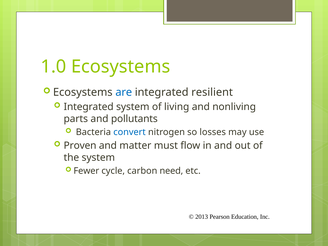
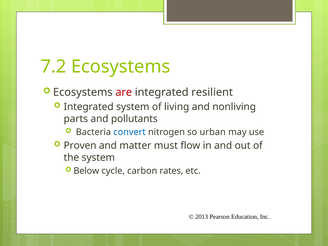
1.0: 1.0 -> 7.2 (54, 67)
are colour: blue -> red (124, 92)
losses: losses -> urban (213, 132)
Fewer: Fewer -> Below (86, 171)
need: need -> rates (171, 171)
